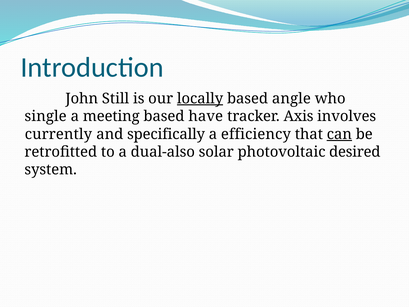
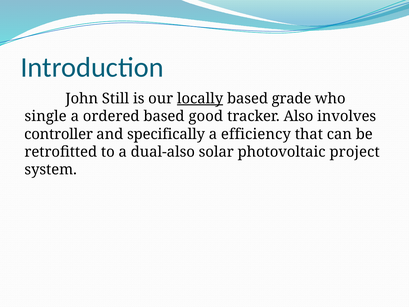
angle: angle -> grade (292, 99)
meeting: meeting -> ordered (111, 116)
have: have -> good (206, 116)
Axis: Axis -> Also (298, 116)
currently: currently -> controller (59, 134)
can underline: present -> none (339, 134)
desired: desired -> project (355, 152)
